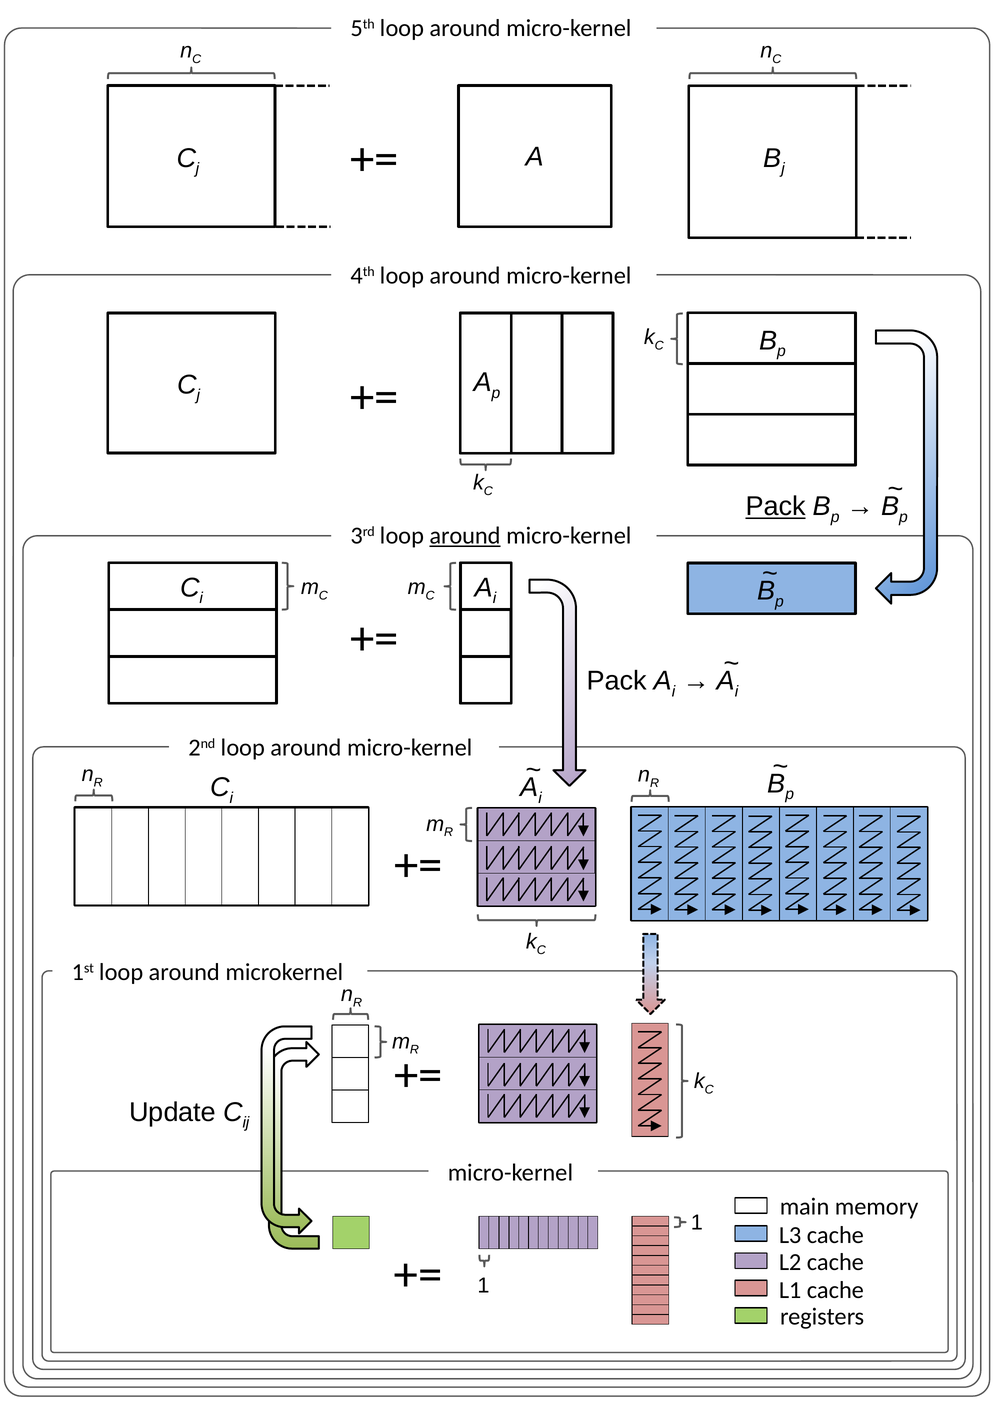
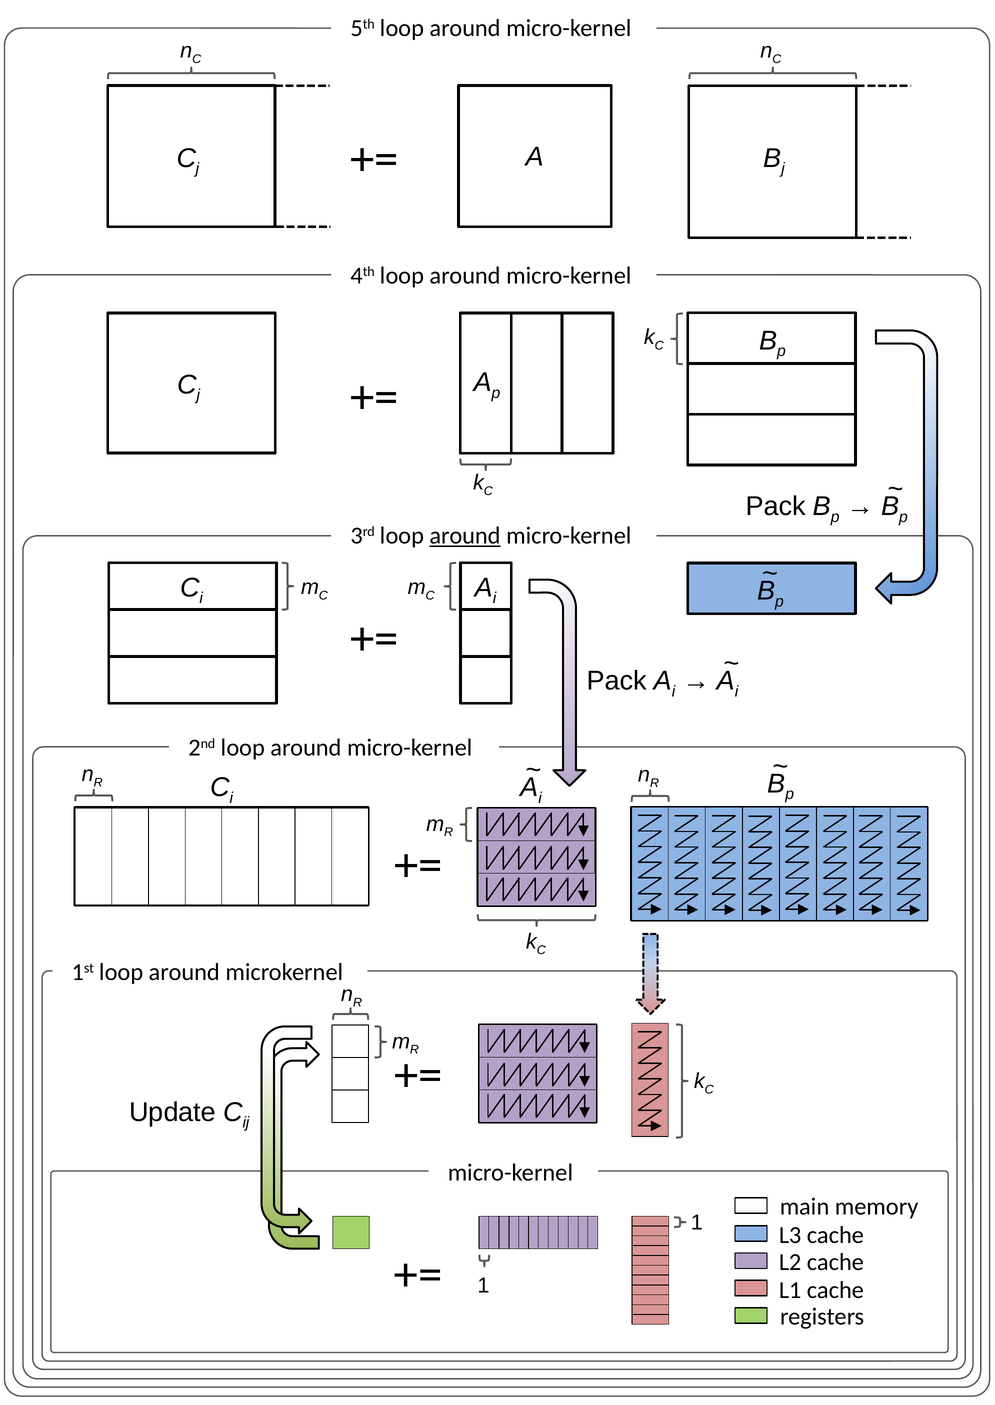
Pack underline: present -> none (776, 506)
